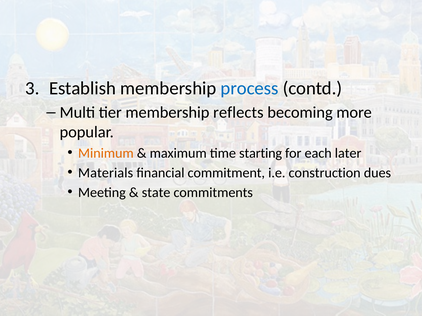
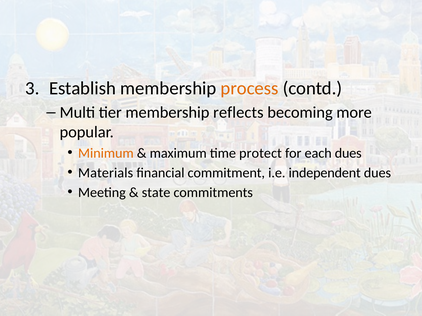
process colour: blue -> orange (250, 89)
starting: starting -> protect (260, 153)
each later: later -> dues (348, 153)
construction: construction -> independent (325, 173)
